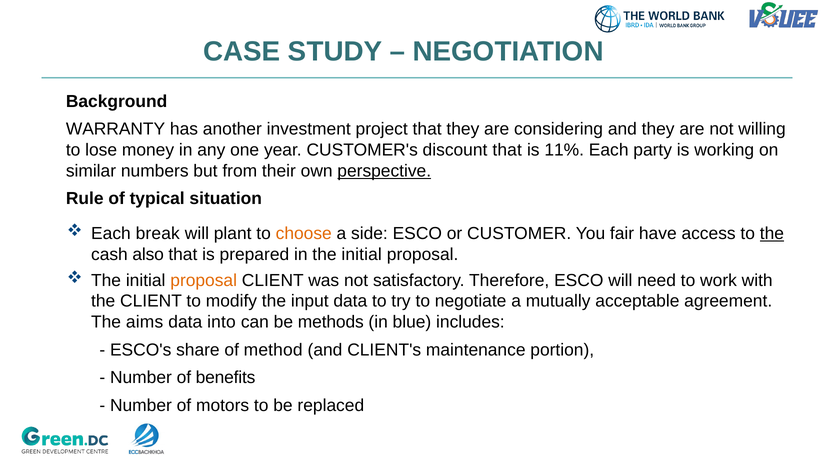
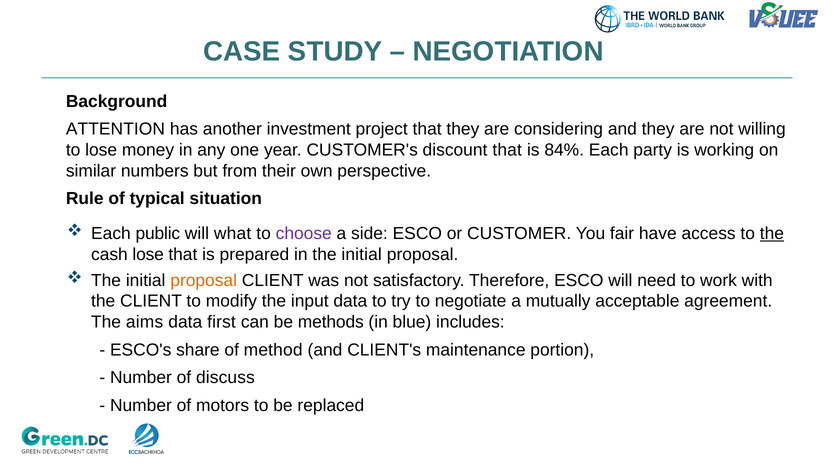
WARRANTY: WARRANTY -> ATTENTION (115, 129)
11%: 11% -> 84% (564, 150)
perspective underline: present -> none (384, 171)
break: break -> public (158, 233)
plant: plant -> what (233, 233)
choose colour: orange -> purple (304, 233)
cash also: also -> lose (148, 254)
into: into -> first (221, 322)
benefits: benefits -> discuss (225, 378)
